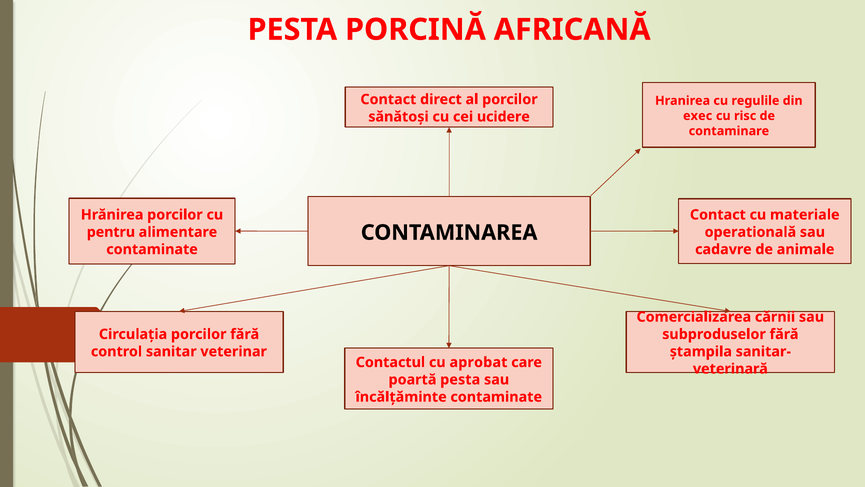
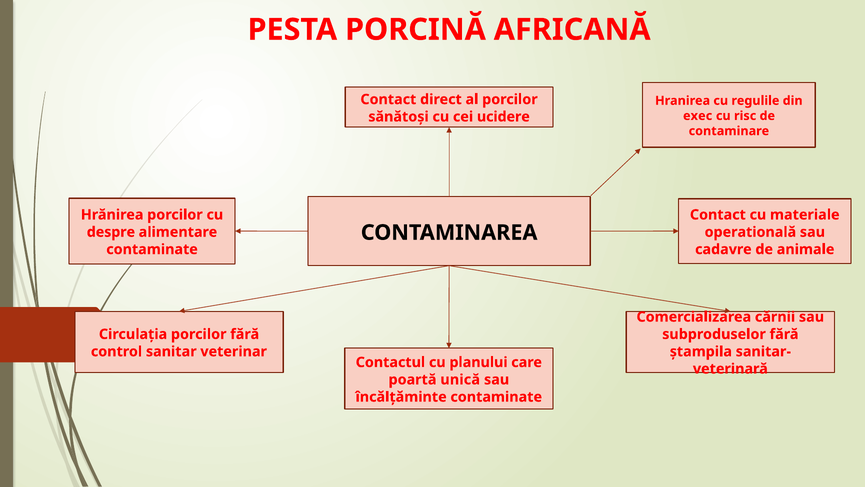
pentru: pentru -> despre (111, 232)
aprobat: aprobat -> planului (479, 362)
poartă pesta: pesta -> unică (460, 379)
